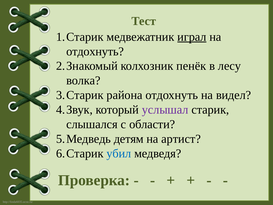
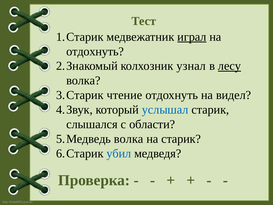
пенёк: пенёк -> узнал (191, 66)
лесу underline: none -> present (229, 66)
района: района -> чтение (124, 95)
услышал colour: purple -> blue (165, 110)
детям: детям -> волка (129, 139)
на артист: артист -> старик (181, 139)
